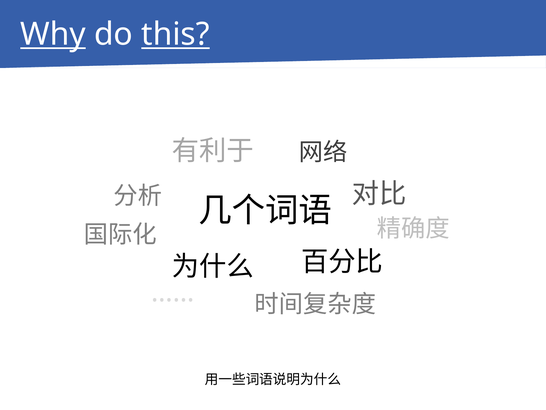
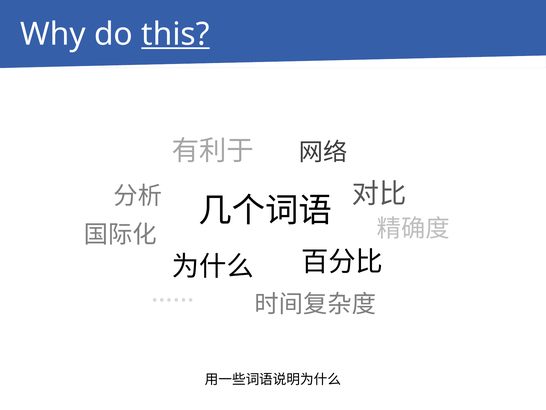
Why underline: present -> none (53, 34)
